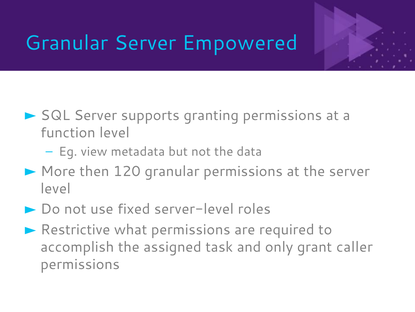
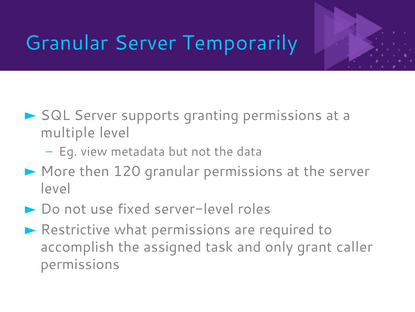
Empowered: Empowered -> Temporarily (240, 43)
function: function -> multiple (68, 132)
